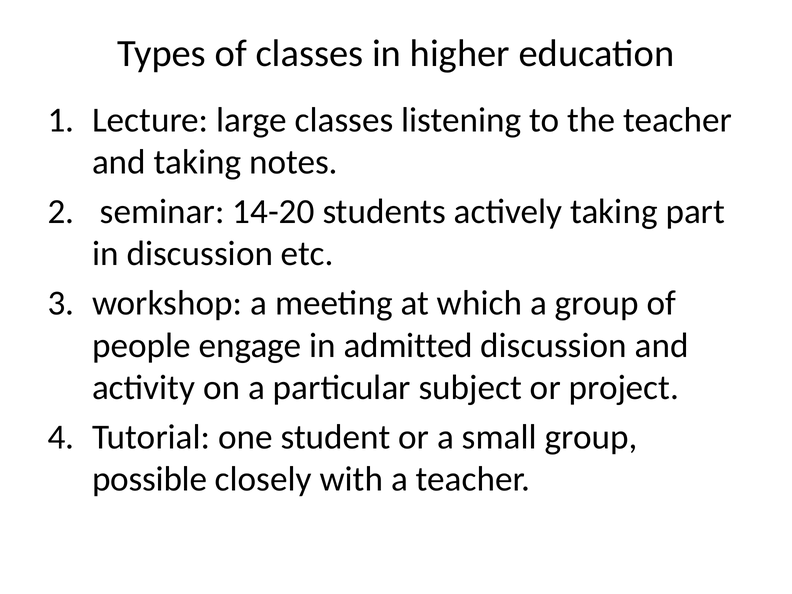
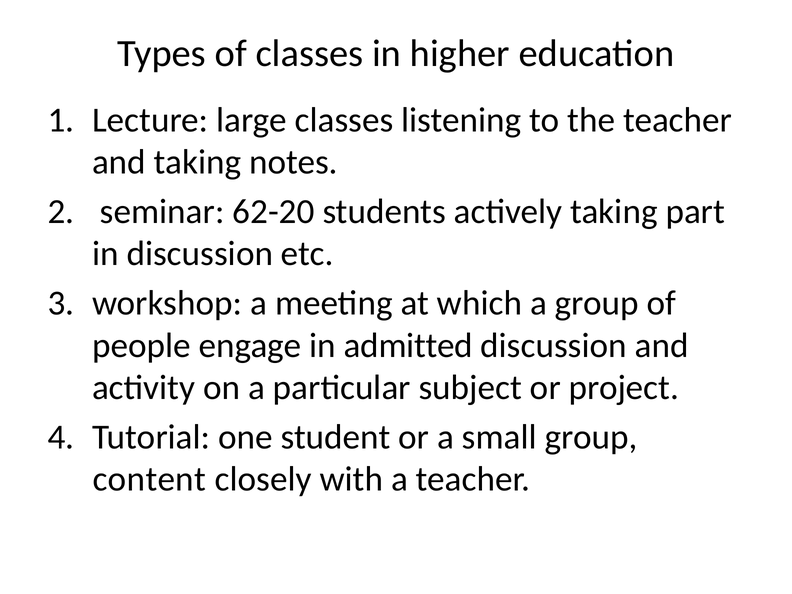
14-20: 14-20 -> 62-20 (273, 212)
possible: possible -> content (149, 479)
